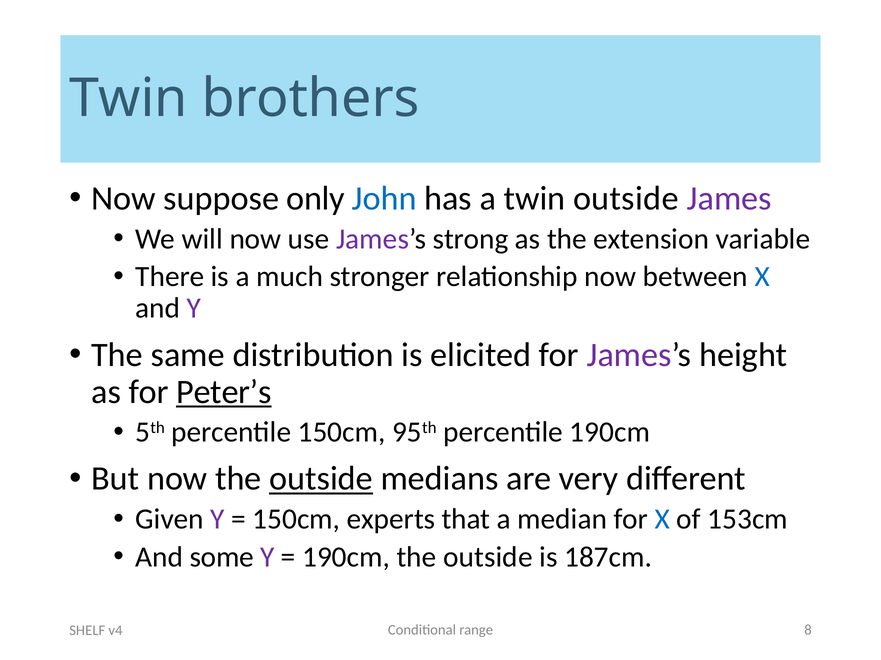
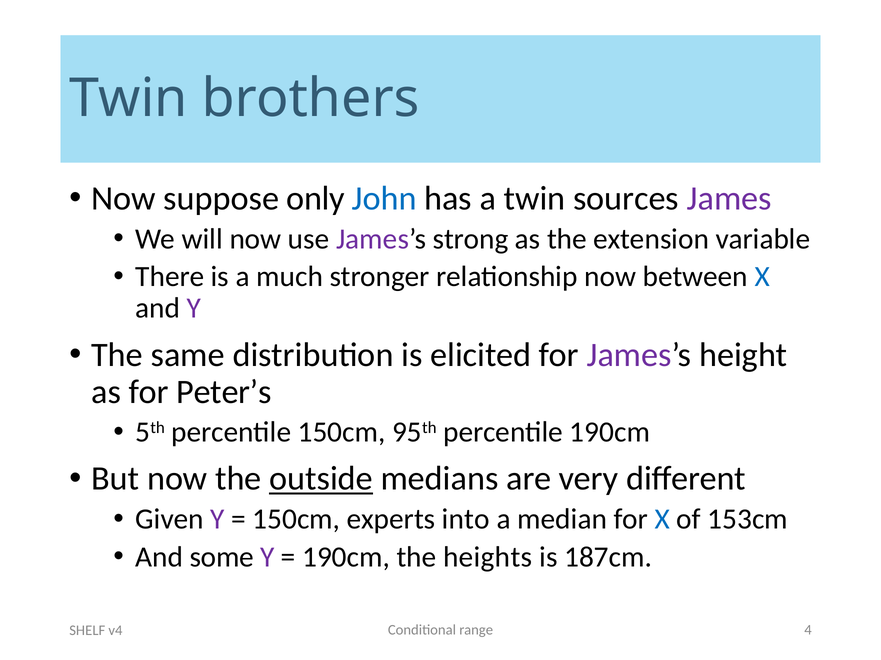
twin outside: outside -> sources (626, 199)
Peter’s underline: present -> none (224, 392)
that: that -> into (466, 520)
190cm the outside: outside -> heights (488, 558)
8: 8 -> 4 (808, 631)
